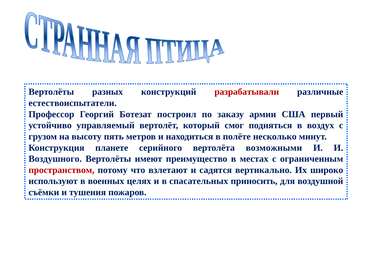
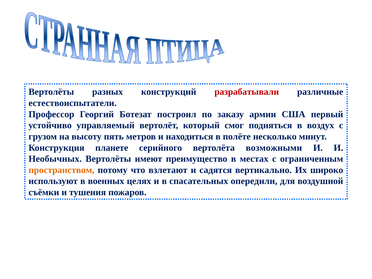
Воздушного: Воздушного -> Необычных (55, 159)
пространством colour: red -> orange (61, 170)
приносить: приносить -> опередили (254, 181)
